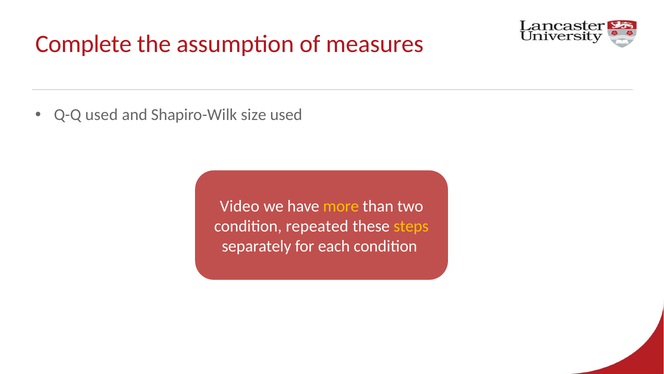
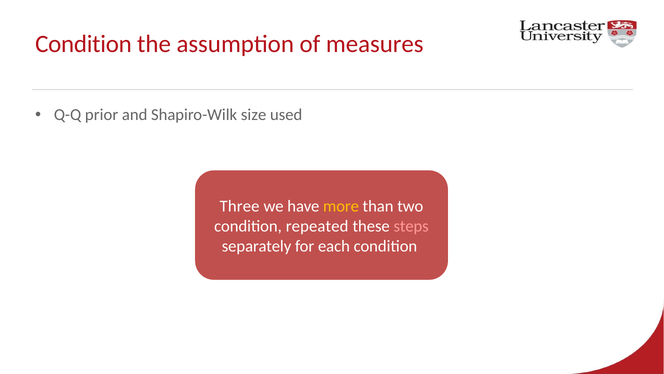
Complete: Complete -> Condition (83, 44)
Q-Q used: used -> prior (102, 115)
Video: Video -> Three (240, 206)
steps colour: yellow -> pink (411, 226)
